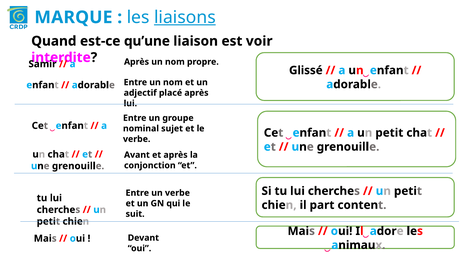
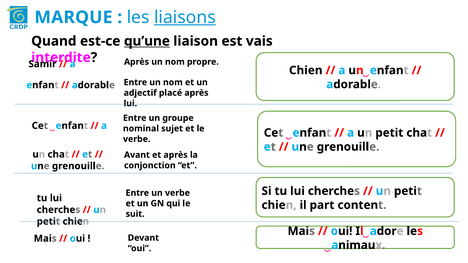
qu’une underline: none -> present (147, 41)
voir: voir -> vais (259, 41)
Glissé: Glissé -> Chien (306, 70)
